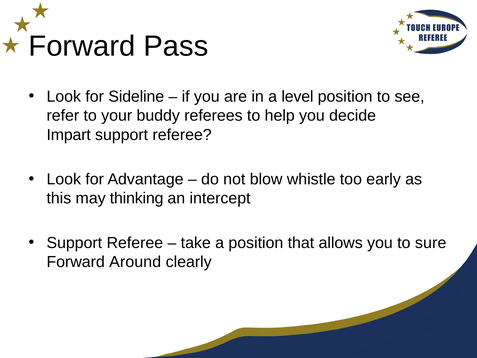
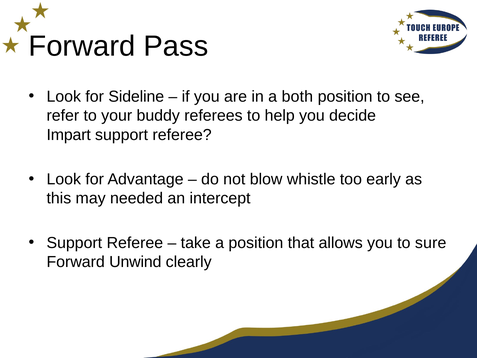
level: level -> both (297, 97)
thinking: thinking -> needed (137, 198)
Around: Around -> Unwind (135, 262)
